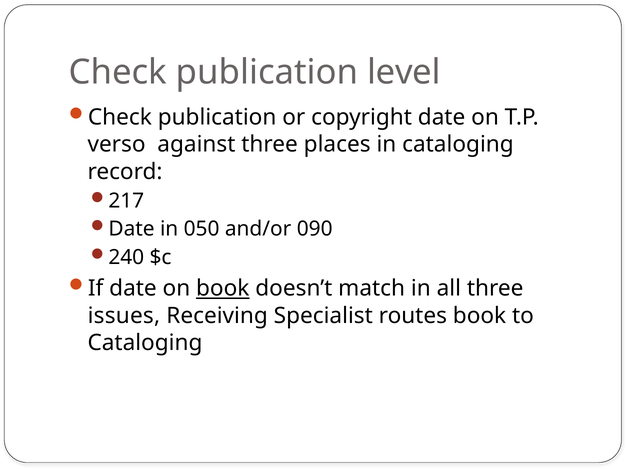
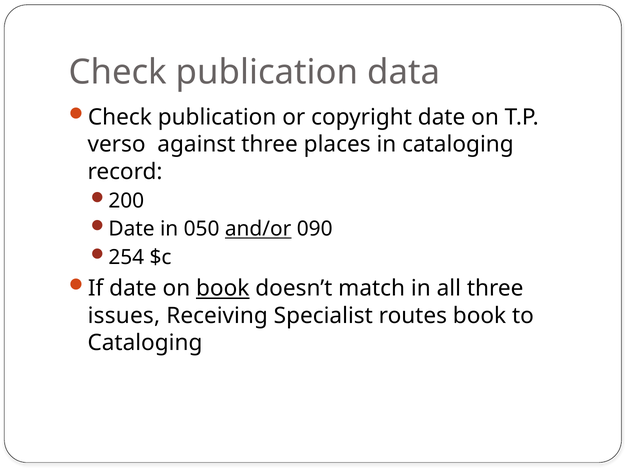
level: level -> data (404, 72)
217: 217 -> 200 (126, 201)
and/or underline: none -> present (258, 229)
240: 240 -> 254 (126, 258)
